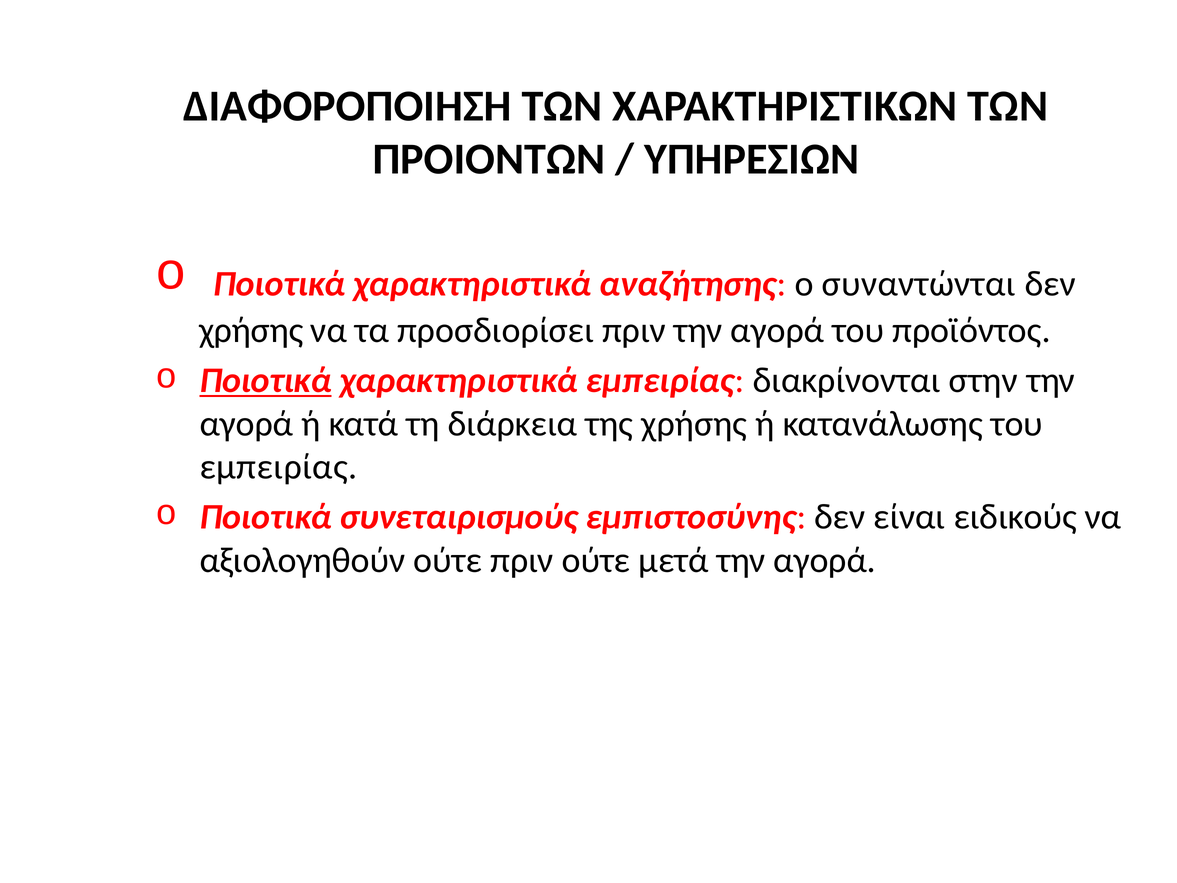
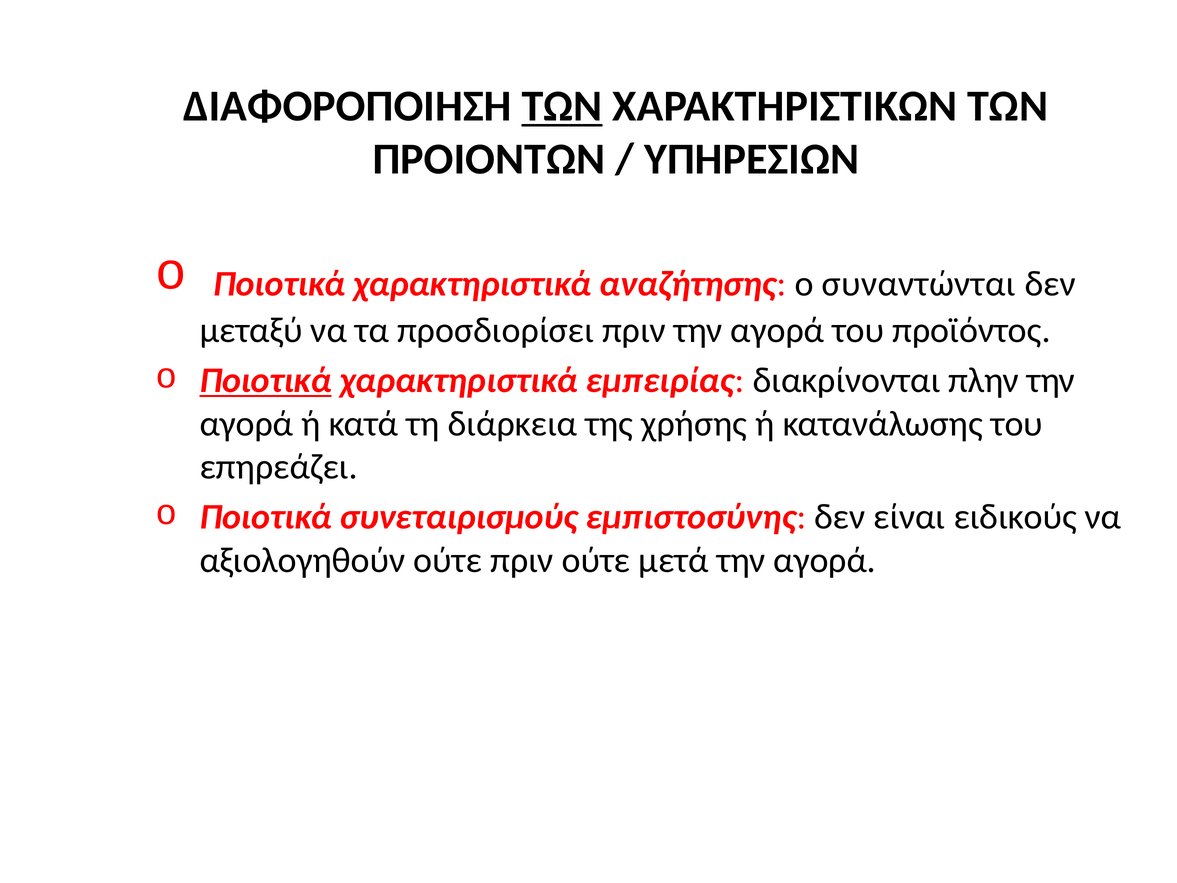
ΤΩΝ underline: none -> present (562, 106)
χρήσης: χρήσης -> μεταξύ (251, 330)
στην: στην -> πλην (984, 380)
εμπειρίας: εμπειρίας -> επηρεάζει (279, 467)
